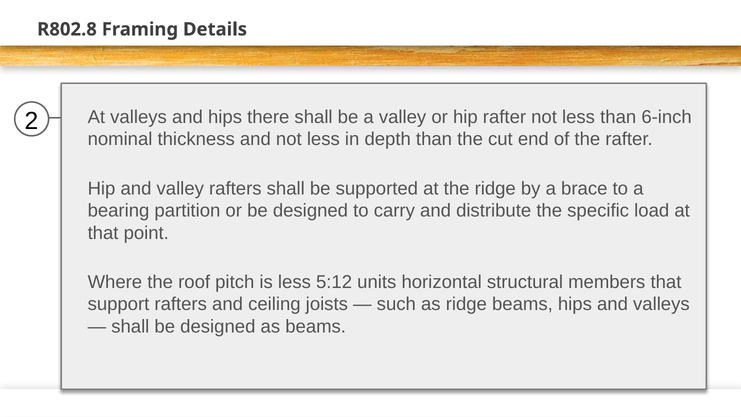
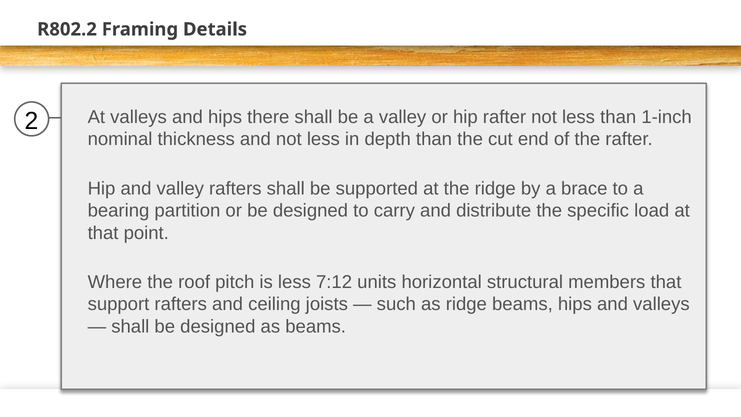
R802.8: R802.8 -> R802.2 (67, 29)
6-inch: 6-inch -> 1-inch (667, 117)
5:12: 5:12 -> 7:12 (334, 282)
